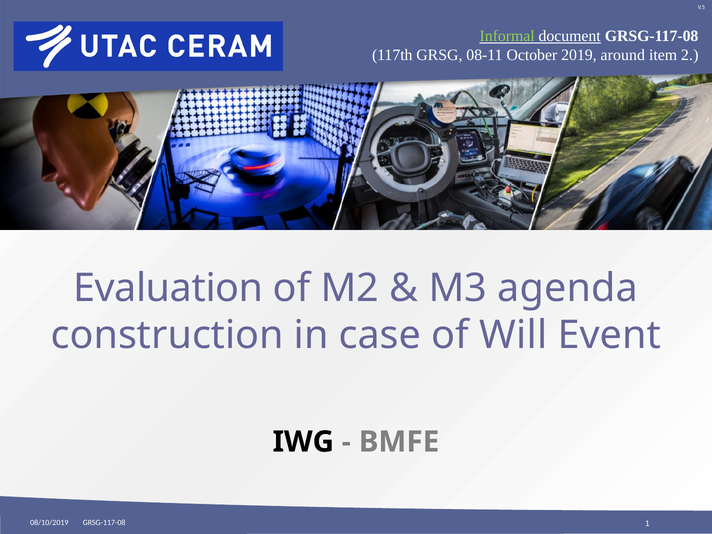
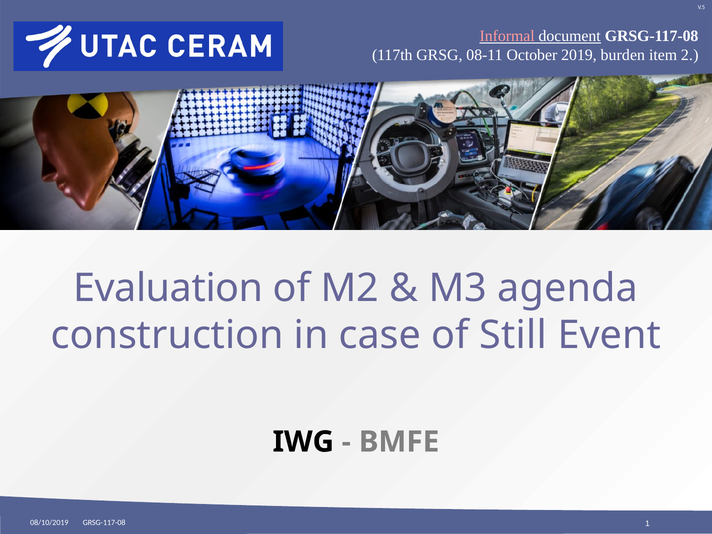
Informal colour: light green -> pink (507, 36)
around: around -> burden (623, 55)
Will: Will -> Still (513, 335)
